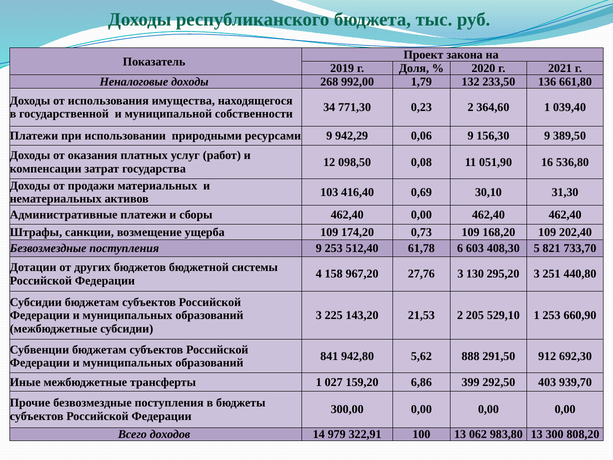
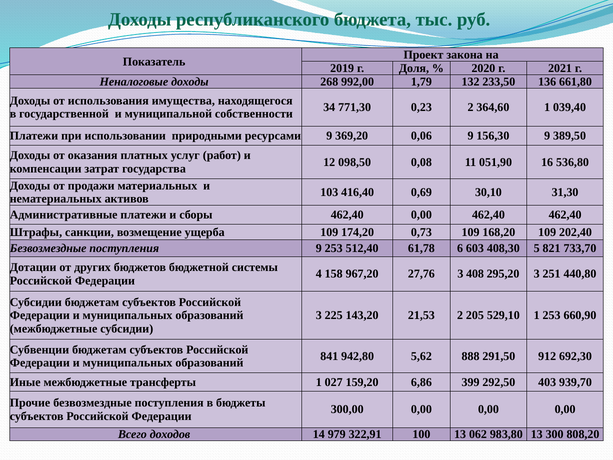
942,29: 942,29 -> 369,20 (352, 136)
130: 130 -> 408 (475, 274)
